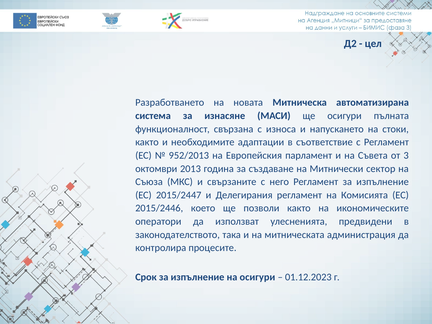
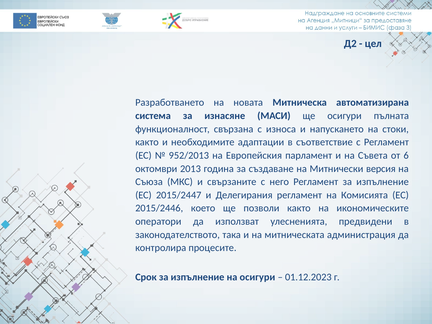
3: 3 -> 6 (406, 155)
сектор: сектор -> версия (381, 169)
